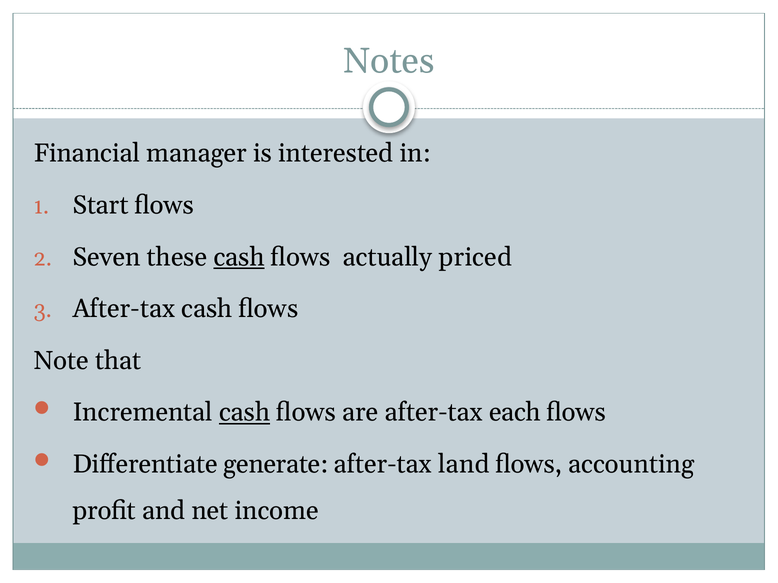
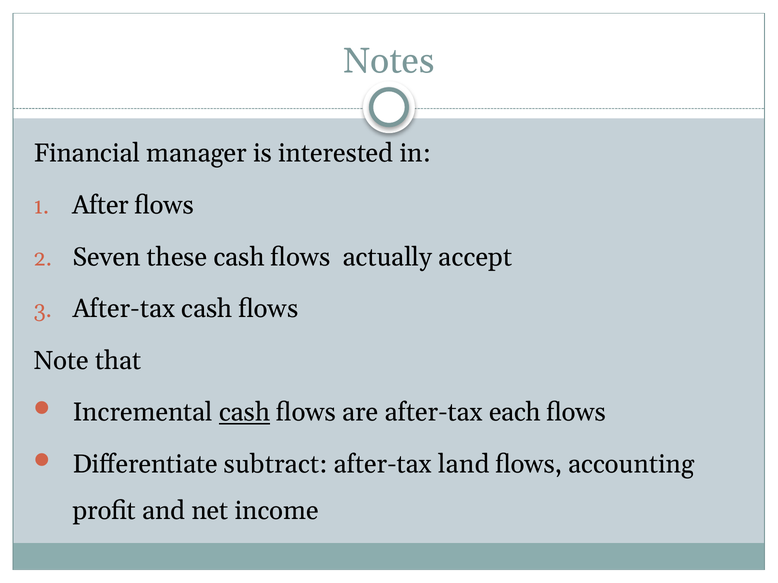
Start: Start -> After (101, 205)
cash underline: present -> none (239, 257)
priced: priced -> accept (475, 257)
generate: generate -> subtract (276, 465)
